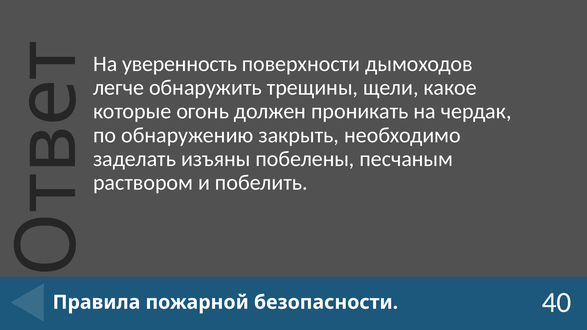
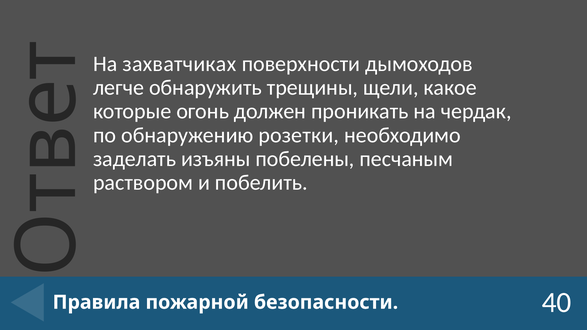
уверенность: уверенность -> захватчиках (179, 64)
закрыть: закрыть -> розетки (299, 135)
